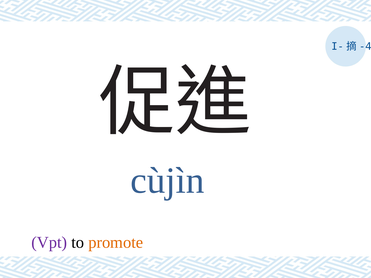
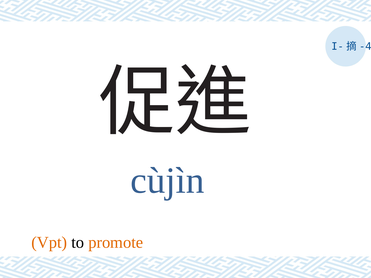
Vpt colour: purple -> orange (49, 243)
